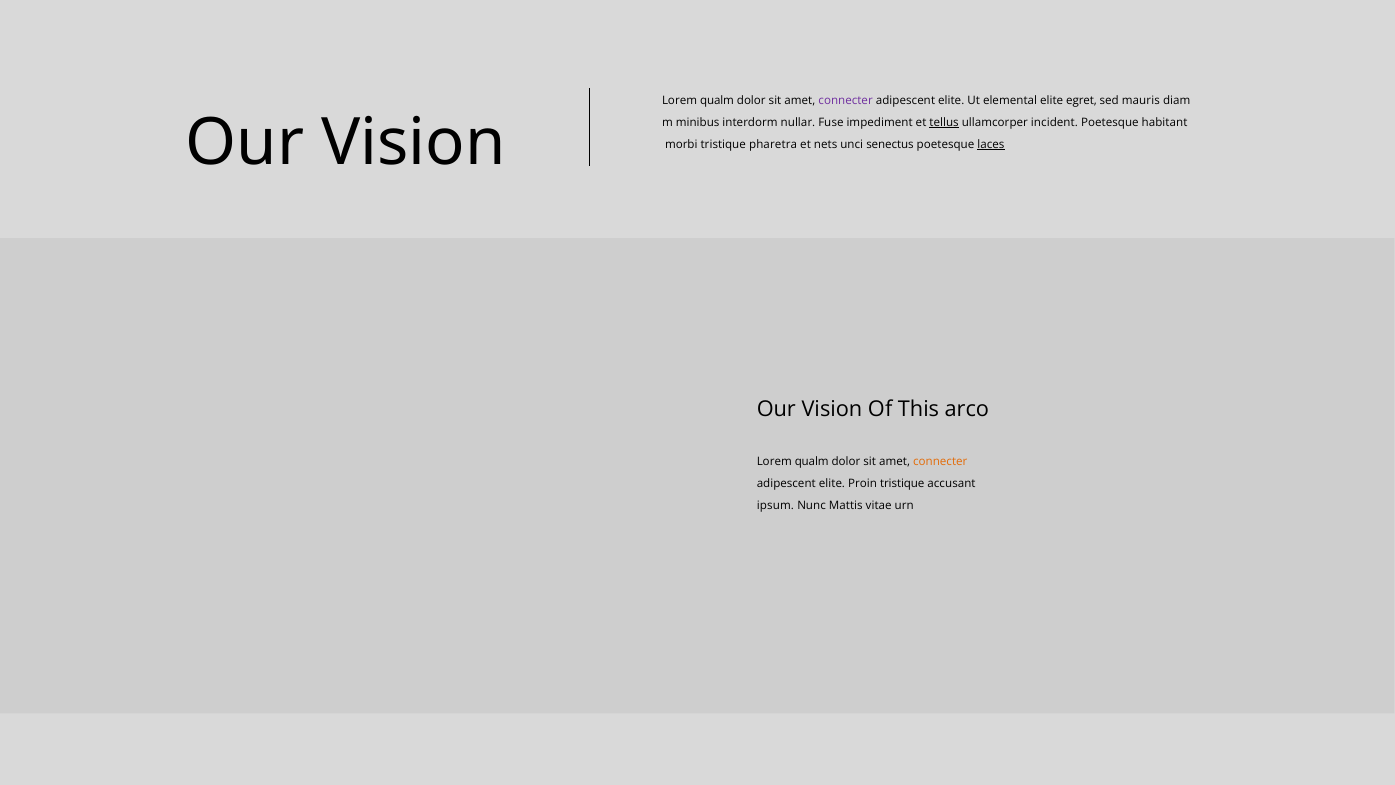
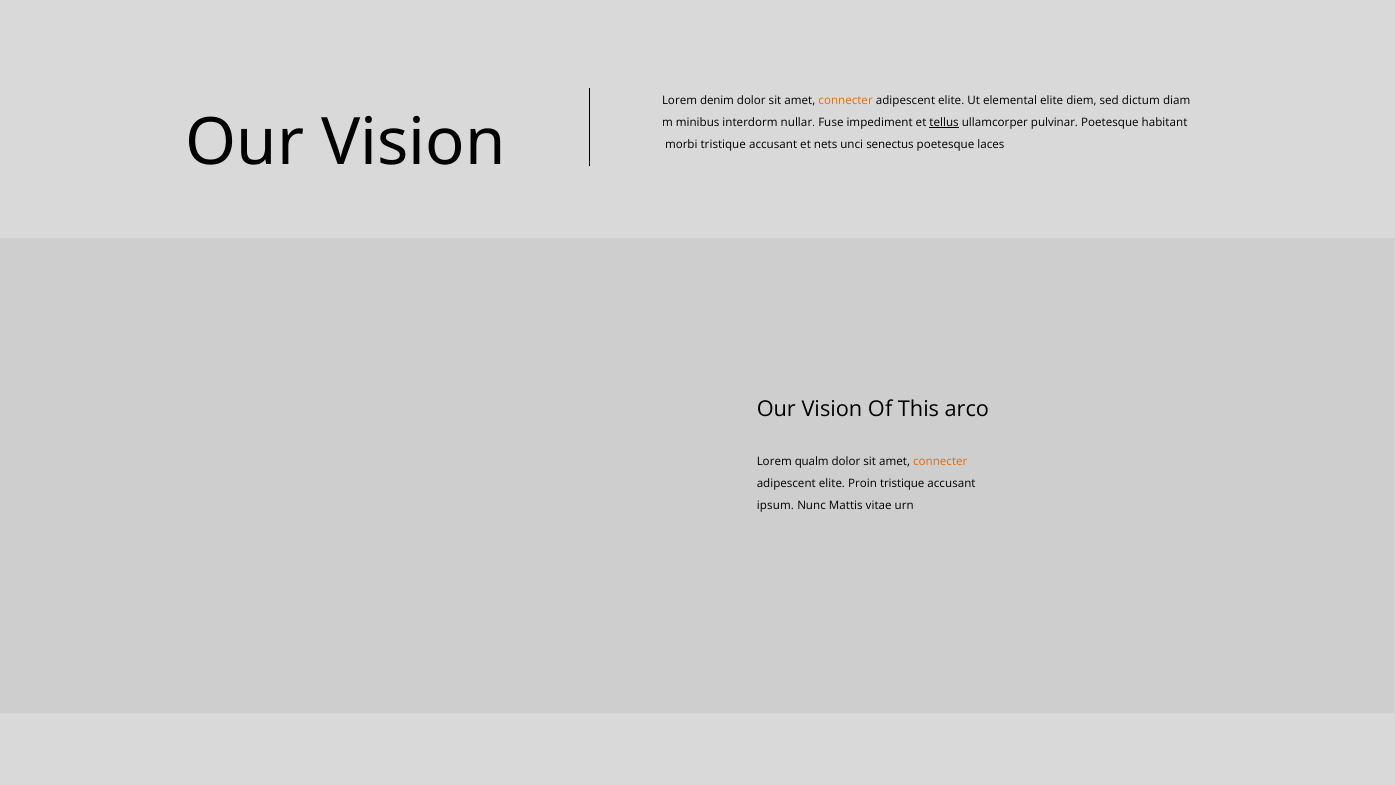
qualm: qualm -> denim (717, 101)
connecter colour: purple -> orange (846, 101)
egret: egret -> diem (1081, 101)
mauris: mauris -> dictum (1141, 101)
incident: incident -> pulvinar (1054, 123)
morbi tristique pharetra: pharetra -> accusant (773, 144)
laces underline: present -> none (991, 144)
